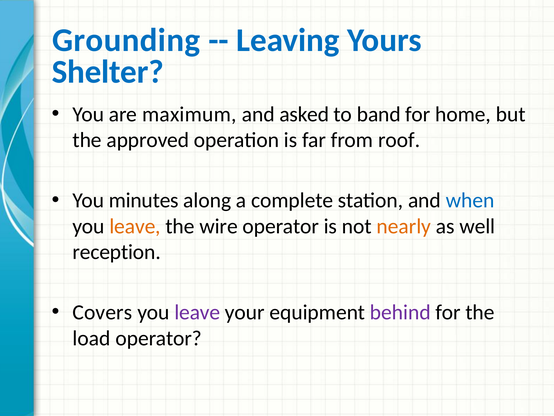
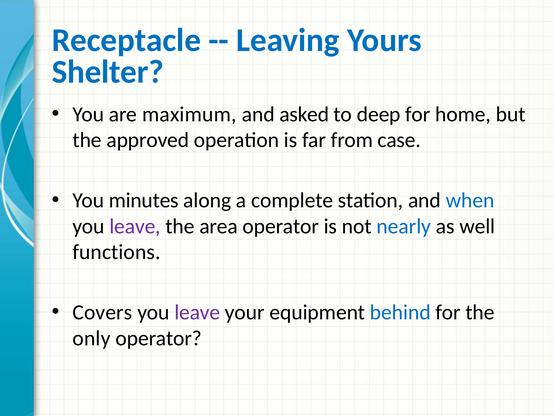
Grounding: Grounding -> Receptacle (126, 40)
band: band -> deep (379, 114)
roof: roof -> case (399, 140)
leave colour: orange -> purple (135, 226)
wire: wire -> area (219, 226)
nearly colour: orange -> blue (404, 226)
reception: reception -> functions (117, 252)
behind colour: purple -> blue (400, 312)
load: load -> only (91, 338)
